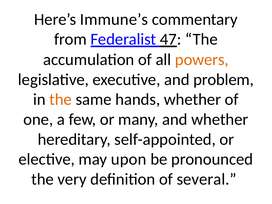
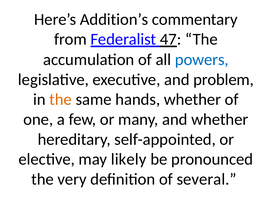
Immune’s: Immune’s -> Addition’s (114, 19)
powers colour: orange -> blue (202, 60)
upon: upon -> likely (129, 159)
